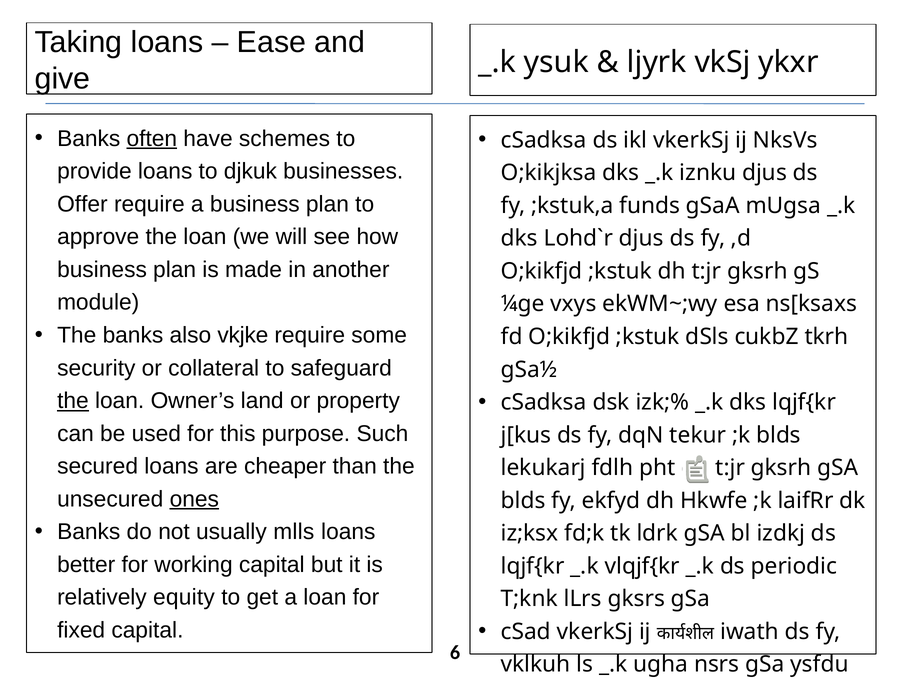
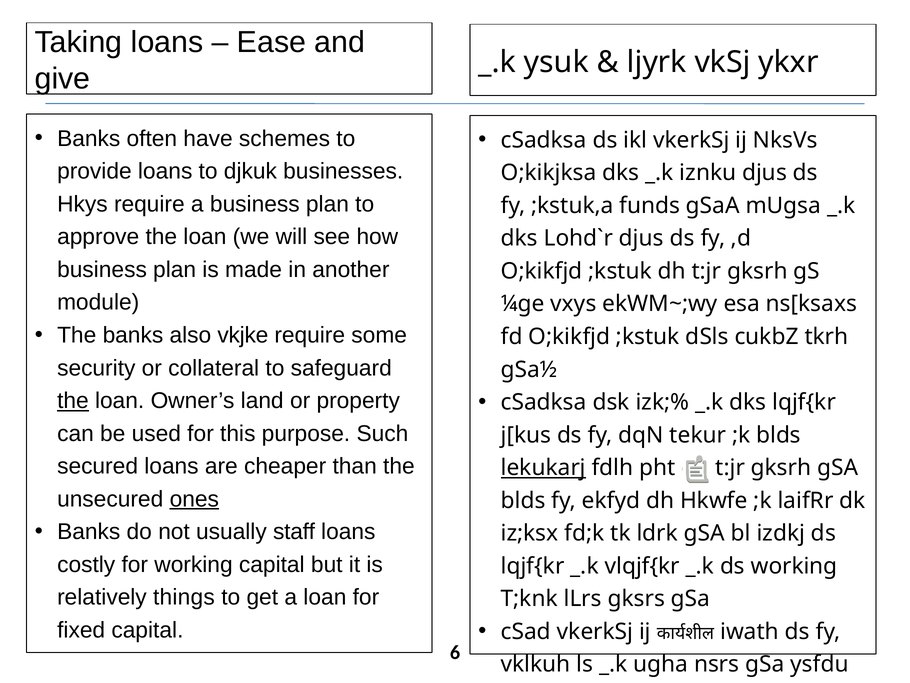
often underline: present -> none (152, 139)
Offer: Offer -> Hkys (82, 204)
lekukarj underline: none -> present (543, 467)
mlls: mlls -> staff (294, 531)
better: better -> costly (86, 564)
ds periodic: periodic -> working (794, 566)
equity: equity -> things (184, 597)
